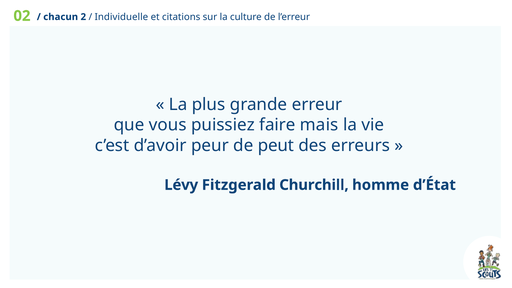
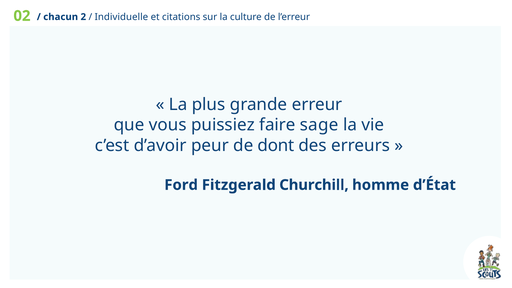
mais: mais -> sage (319, 125)
peut: peut -> dont (276, 145)
Lévy: Lévy -> Ford (181, 185)
